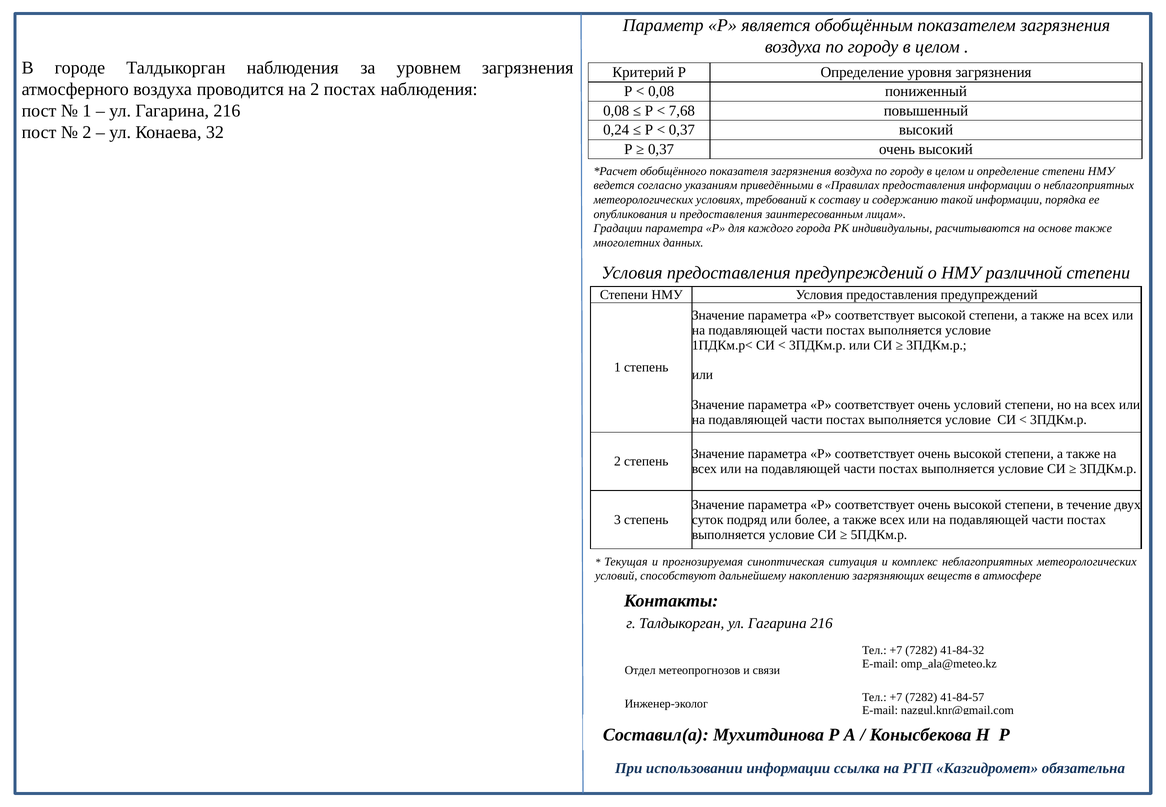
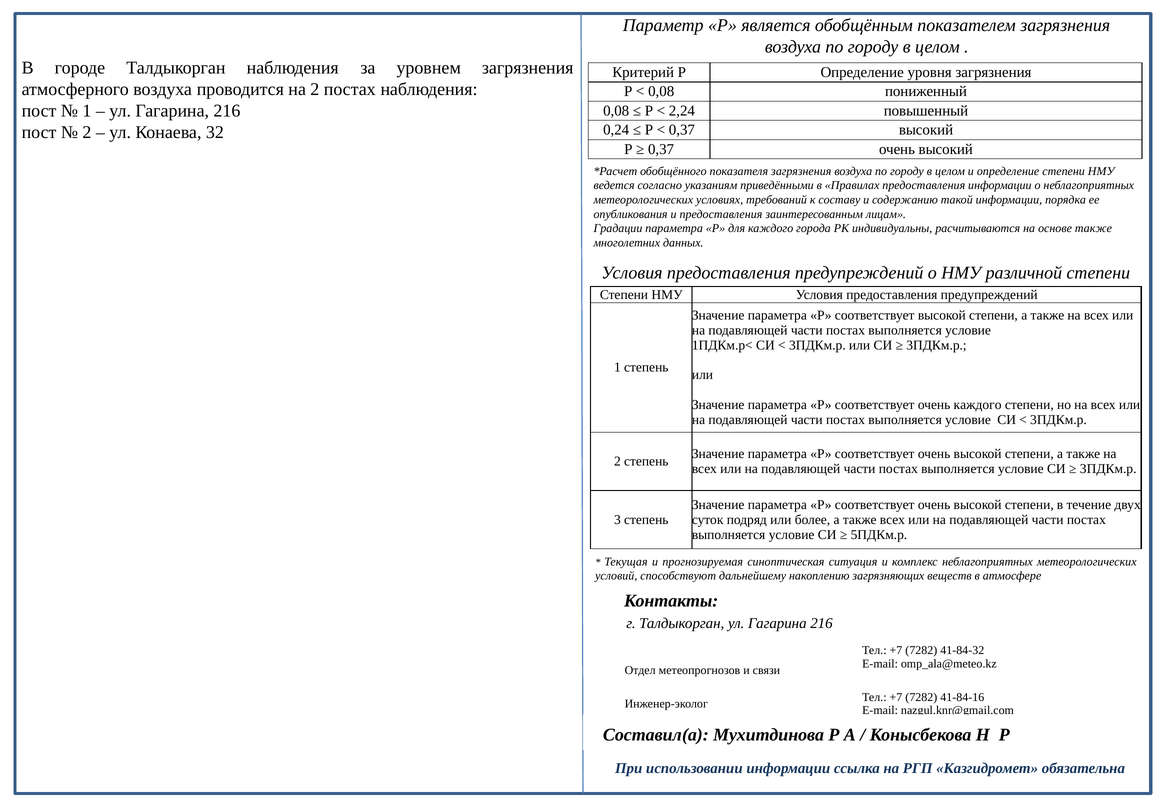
7,68: 7,68 -> 2,24 (682, 111)
очень условий: условий -> каждого (978, 405)
41-84-57: 41-84-57 -> 41-84-16 (962, 697)
